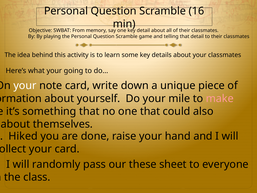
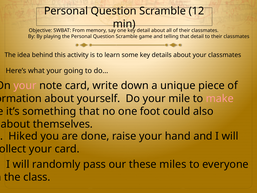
16: 16 -> 12 (196, 11)
your colour: white -> pink (25, 86)
one that: that -> foot (150, 111)
sheet: sheet -> miles (173, 164)
